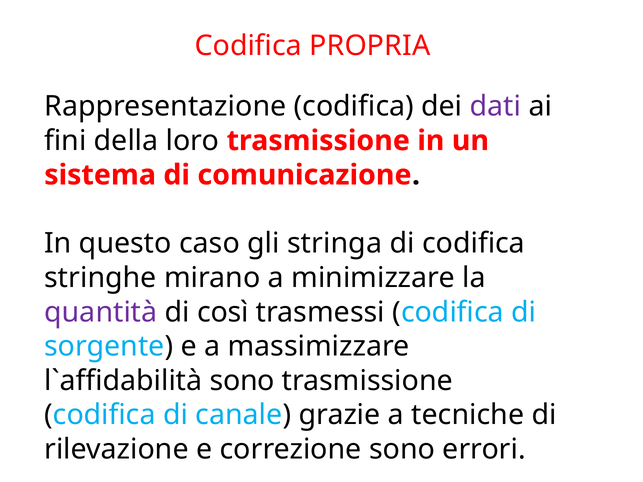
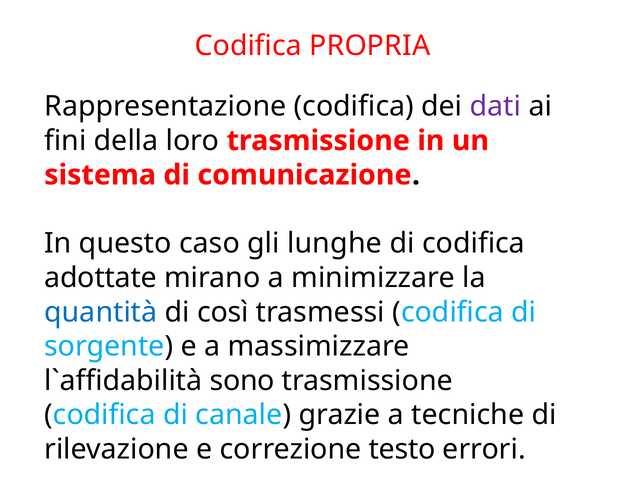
stringa: stringa -> lunghe (335, 244)
stringhe: stringhe -> adottate (101, 278)
quantità colour: purple -> blue (101, 312)
correzione sono: sono -> testo (402, 449)
